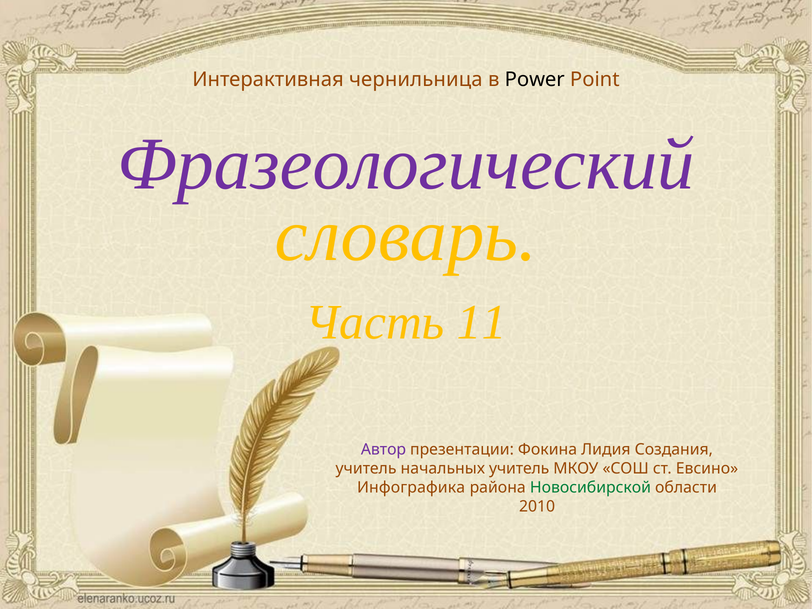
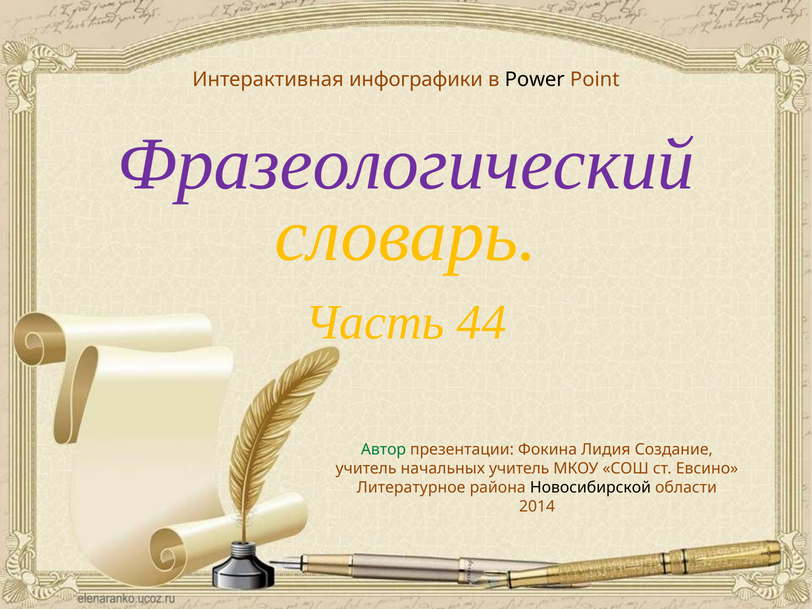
чернильница: чернильница -> инфографики (416, 80)
11: 11 -> 44 (482, 322)
Автор colour: purple -> green (384, 450)
Создания: Создания -> Создание (674, 450)
Инфографика: Инфографика -> Литературное (411, 488)
Новосибирской colour: green -> black (590, 488)
2010: 2010 -> 2014 (537, 507)
